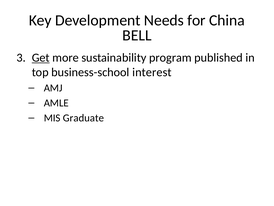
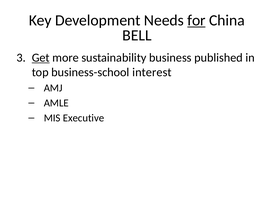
for underline: none -> present (196, 20)
program: program -> business (170, 57)
Graduate: Graduate -> Executive (84, 118)
